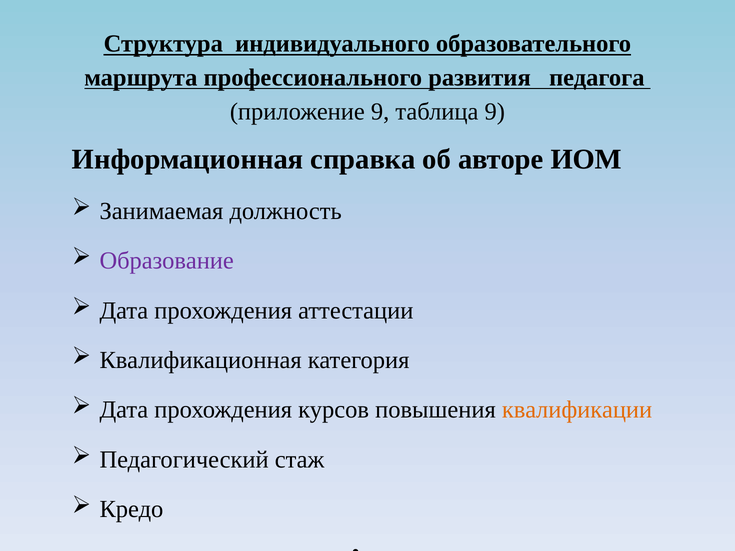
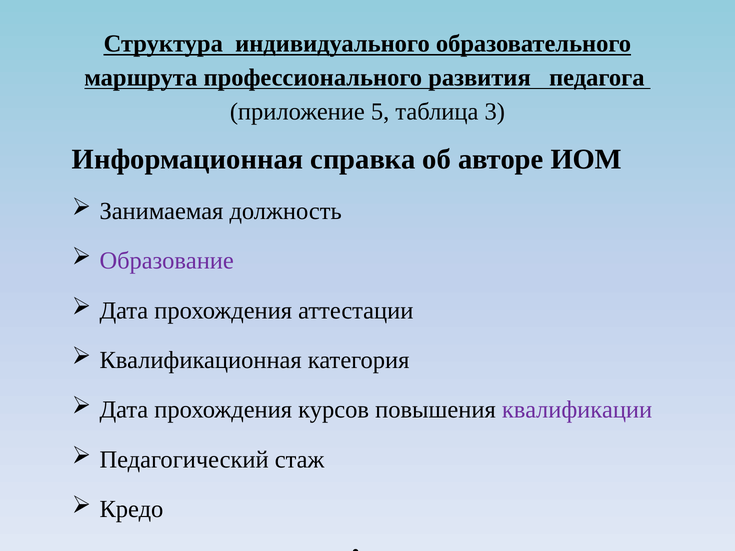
приложение 9: 9 -> 5 (380, 112)
таблица 9: 9 -> 3 (495, 112)
квалификации colour: orange -> purple (577, 410)
